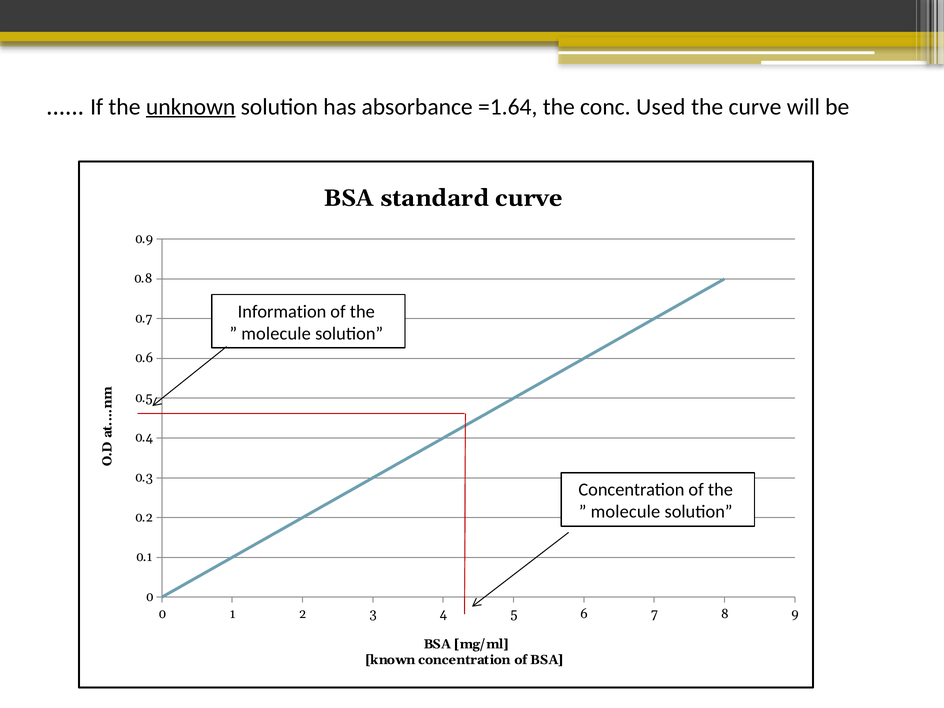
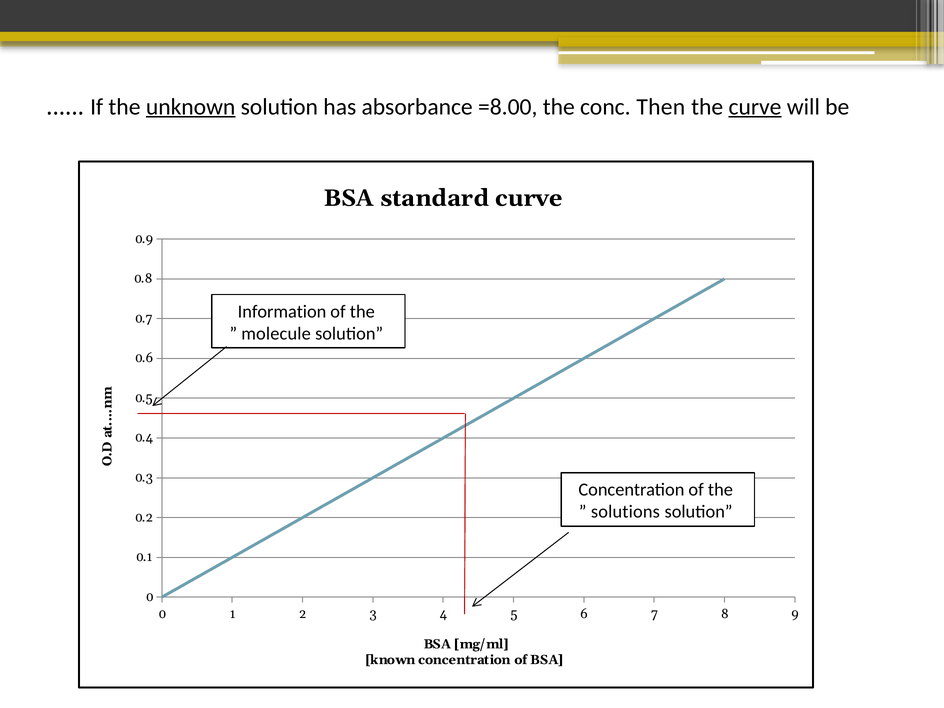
=1.64: =1.64 -> =8.00 (508, 107)
Used: Used -> Then (661, 107)
curve underline: none -> present (755, 107)
molecule: molecule -> solutions (625, 512)
